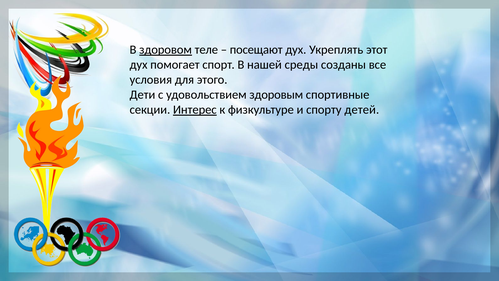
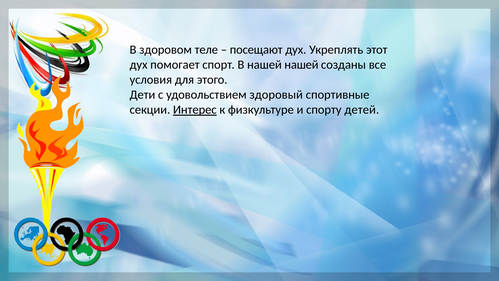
здоровом underline: present -> none (166, 50)
нашей среды: среды -> нашей (301, 65)
здоровым: здоровым -> здоровый (276, 95)
